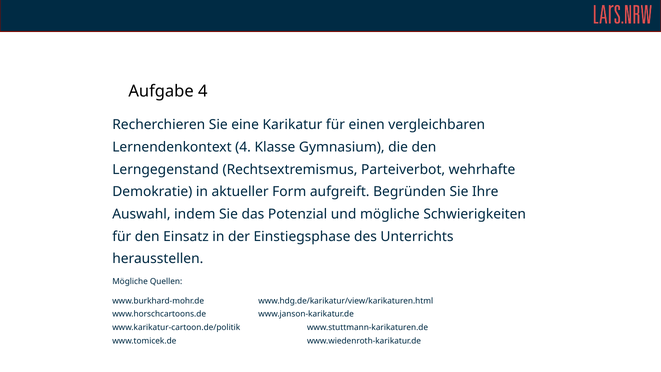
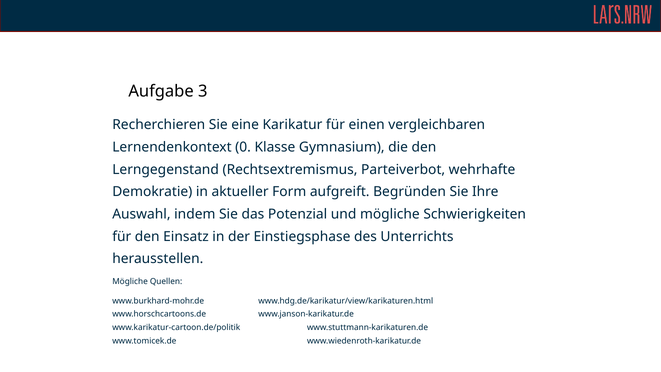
Aufgabe 4: 4 -> 3 (203, 91)
Lernendenkontext 4: 4 -> 0 (243, 147)
